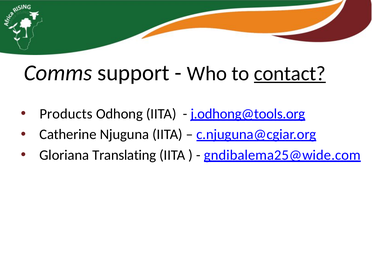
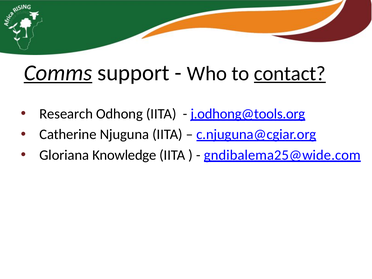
Comms underline: none -> present (58, 73)
Products: Products -> Research (66, 114)
Translating: Translating -> Knowledge (124, 155)
